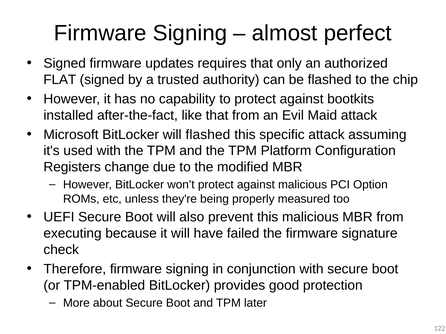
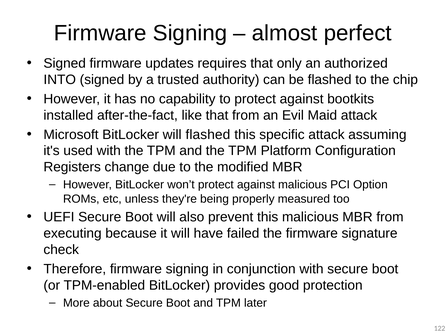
FLAT: FLAT -> INTO (60, 80)
